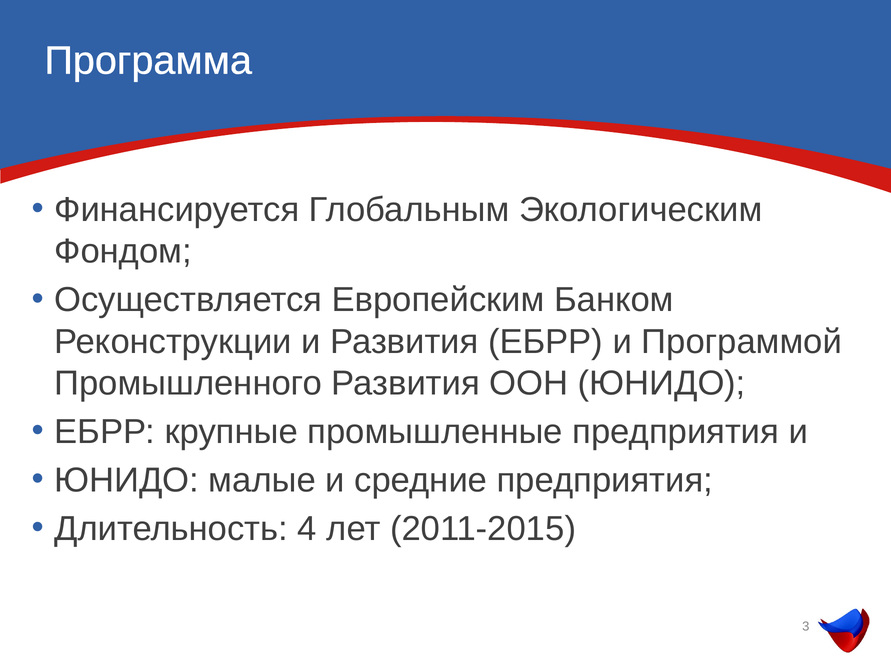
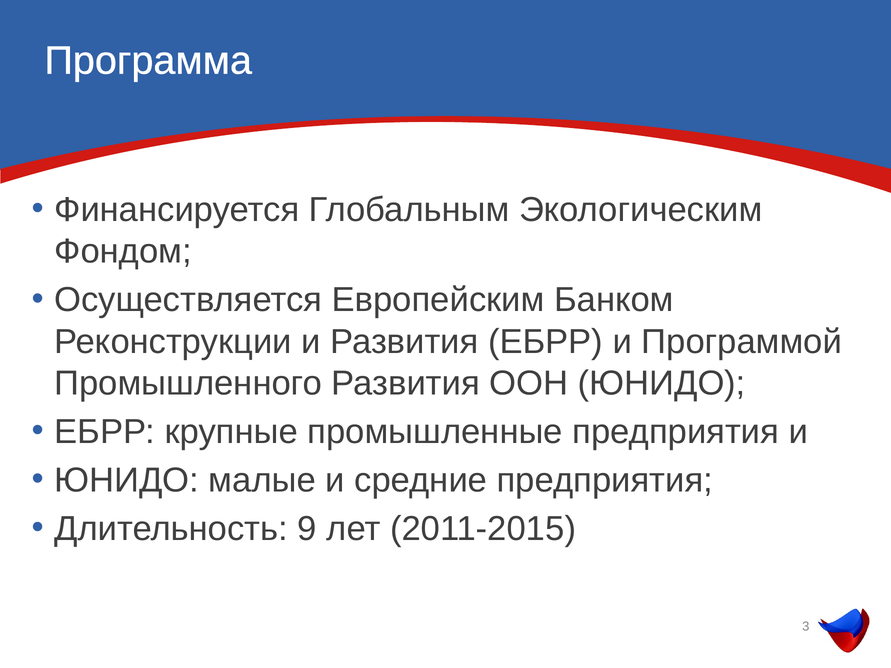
4: 4 -> 9 (307, 529)
